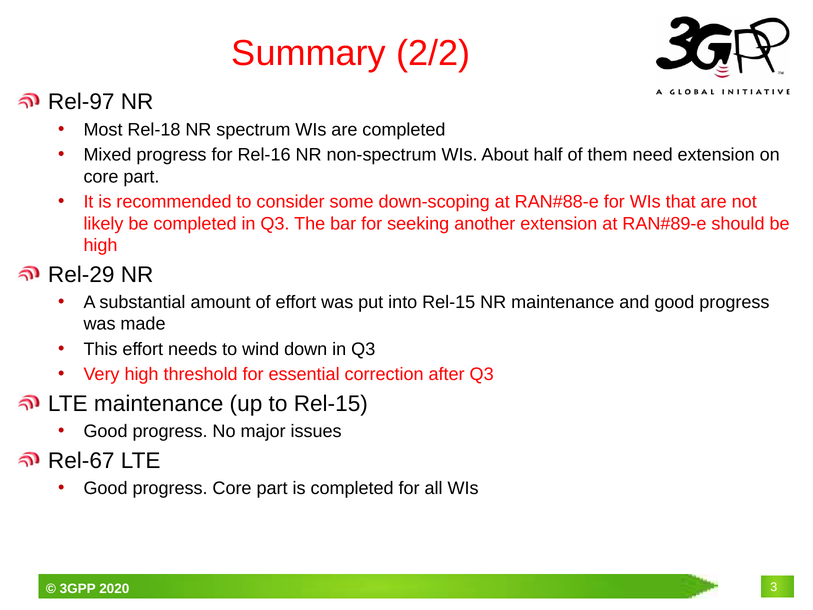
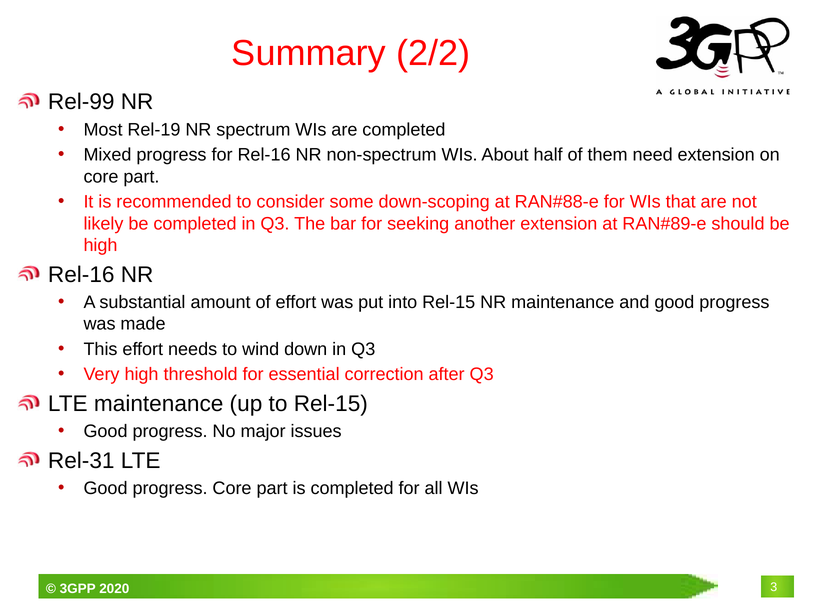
Rel-97: Rel-97 -> Rel-99 (81, 102)
Rel-18: Rel-18 -> Rel-19 (154, 130)
Rel-29: Rel-29 -> Rel-16 (81, 274)
Rel-67: Rel-67 -> Rel-31 (81, 460)
